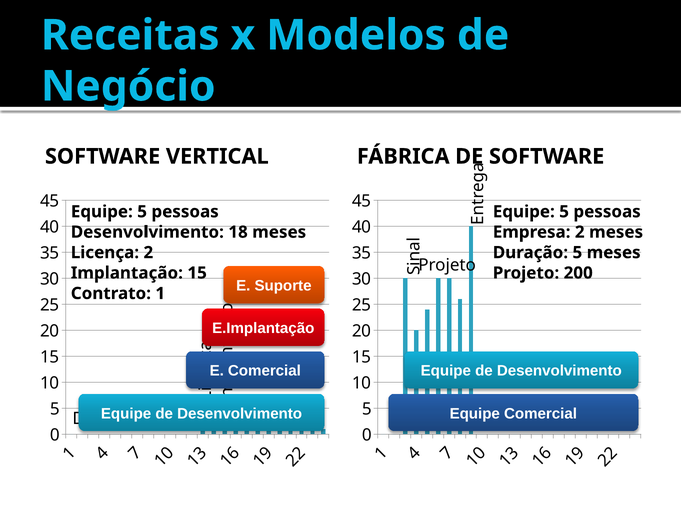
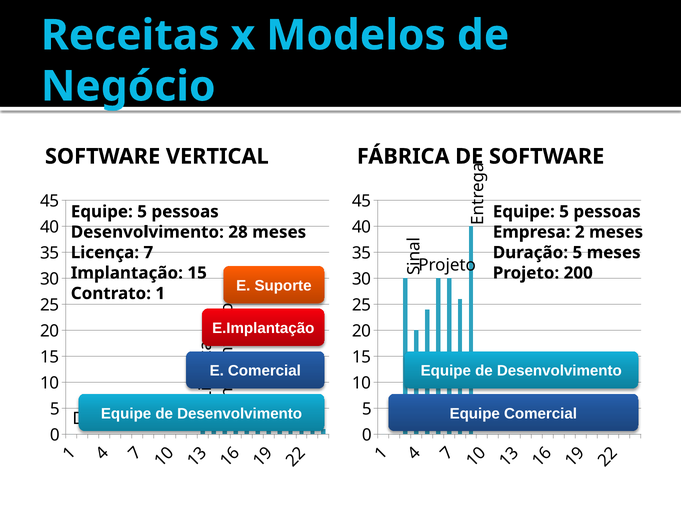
18: 18 -> 28 (238, 232)
Licença 2: 2 -> 7 (148, 252)
